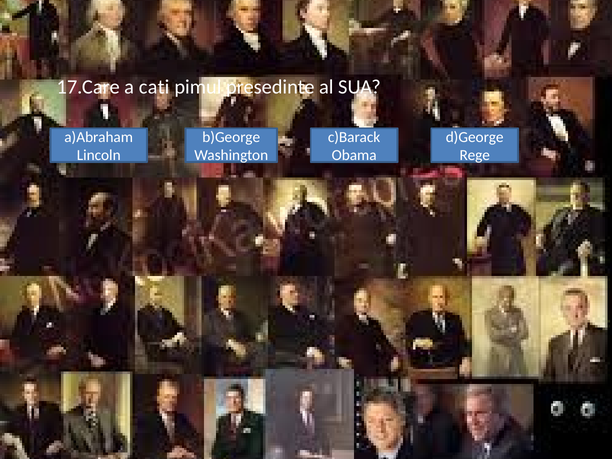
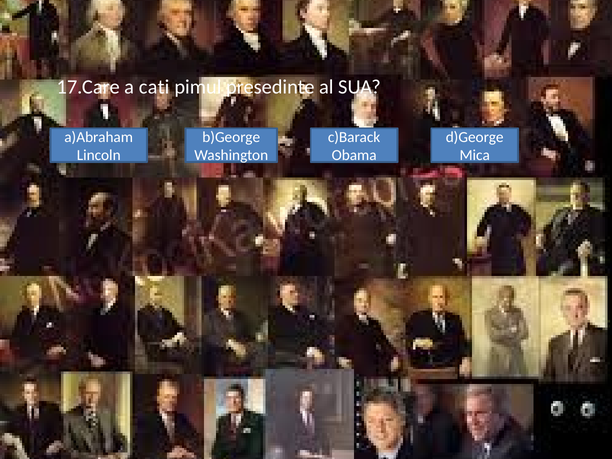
Rege: Rege -> Mica (475, 155)
